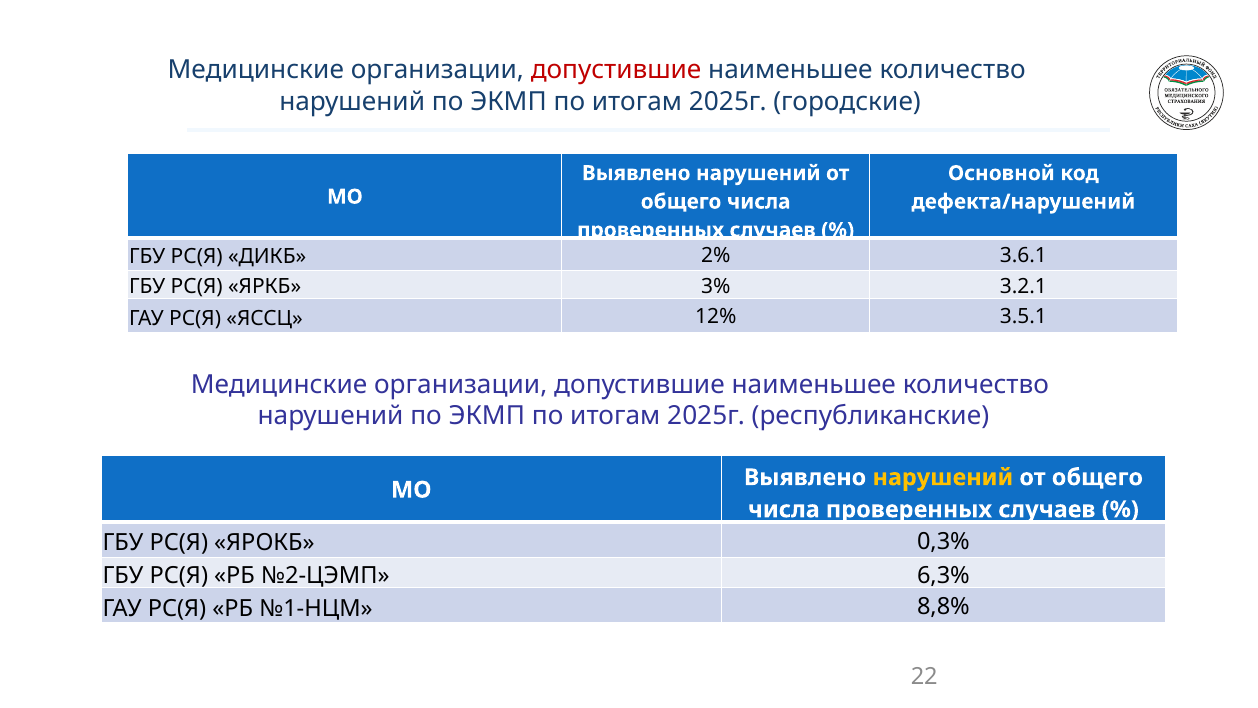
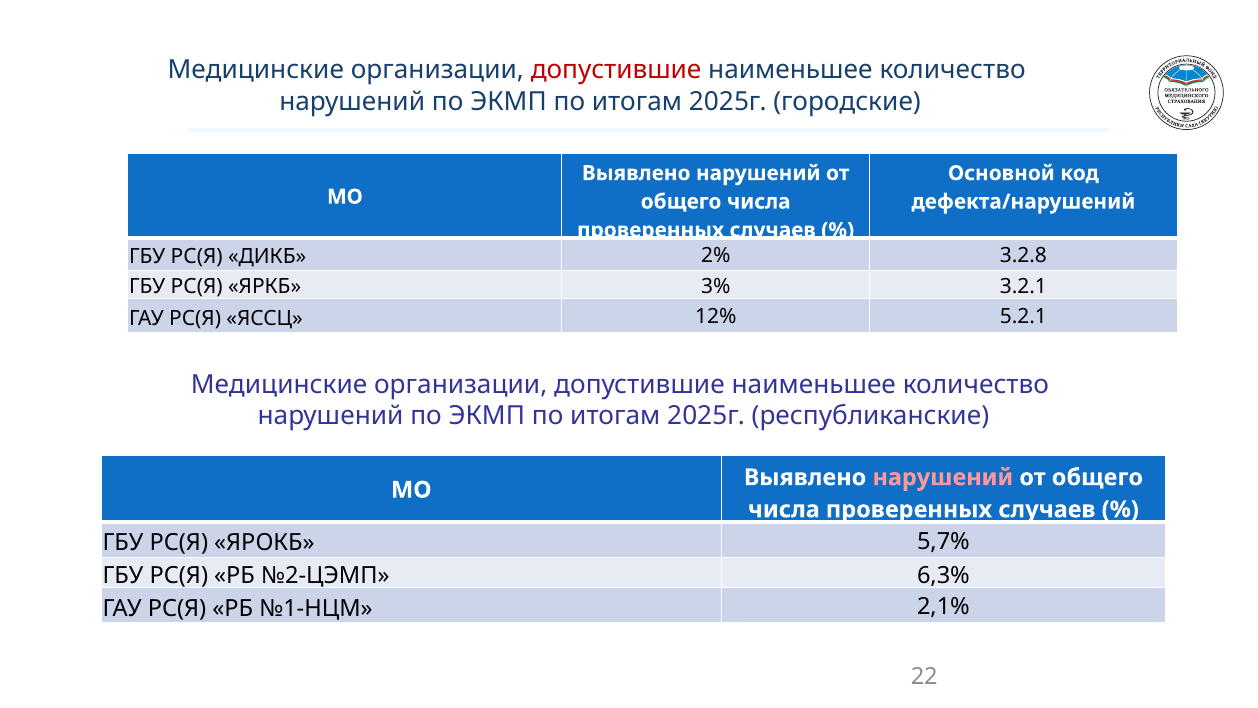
3.6.1: 3.6.1 -> 3.2.8 (1023, 256)
3.5.1: 3.5.1 -> 5.2.1 (1023, 317)
нарушений colour: yellow -> pink (943, 477)
0,3%: 0,3% -> 5,7% (943, 541)
8,8%: 8,8% -> 2,1% (943, 606)
